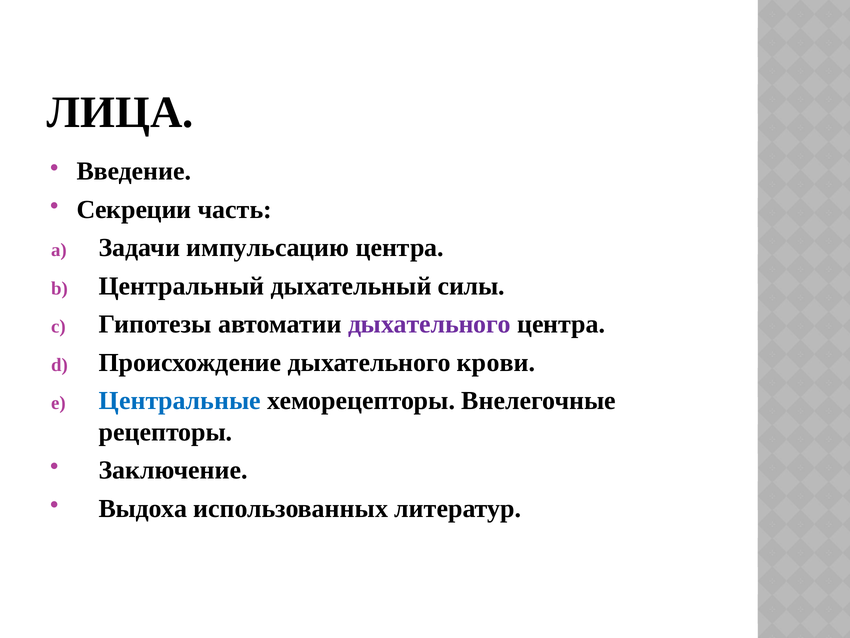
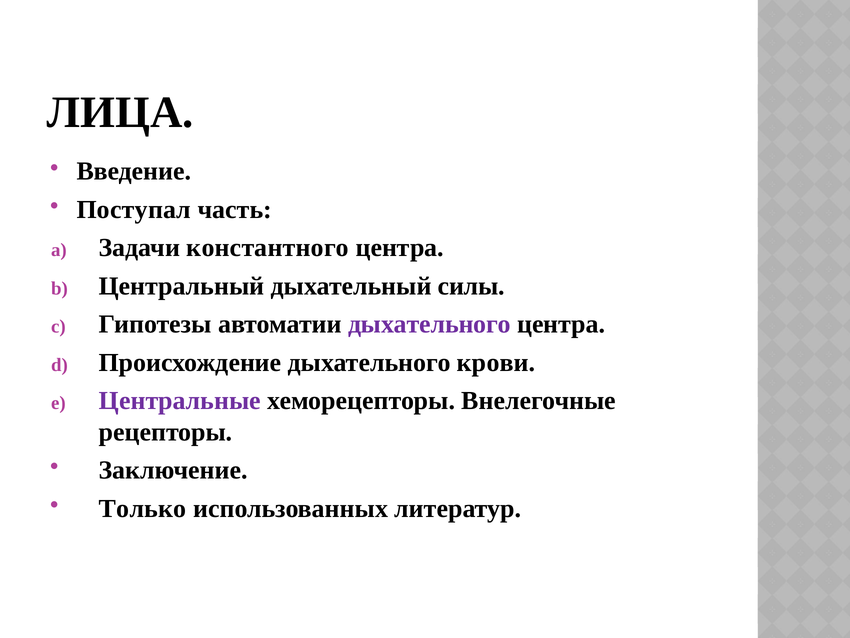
Секреции: Секреции -> Поступал (134, 209)
импульсацию: импульсацию -> константного (268, 248)
Центральные colour: blue -> purple (180, 401)
Выдоха: Выдоха -> Только (143, 508)
